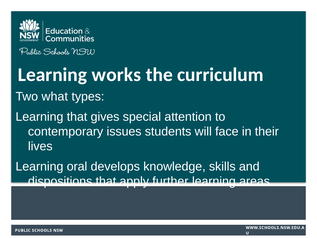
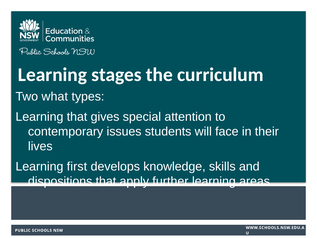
works: works -> stages (117, 75)
oral: oral -> first (77, 166)
